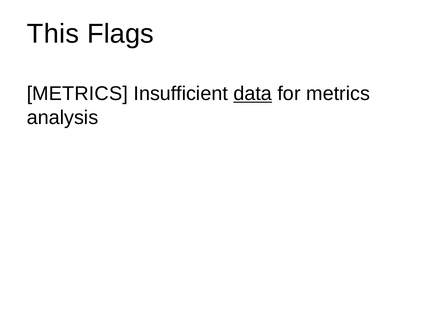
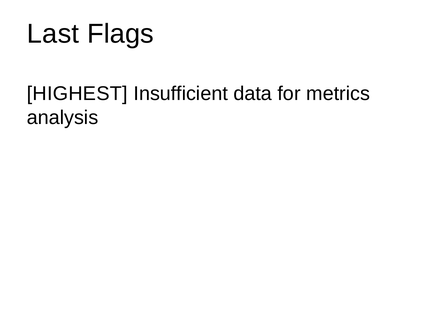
This: This -> Last (53, 34)
METRICS: METRICS -> HIGHEST (77, 94)
data underline: present -> none (253, 94)
